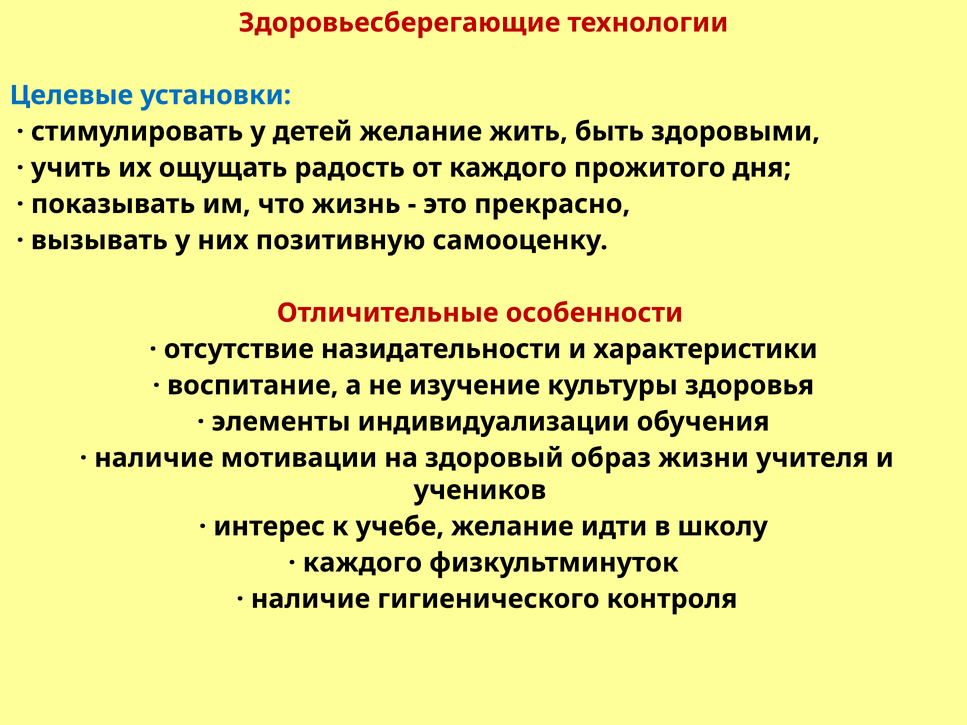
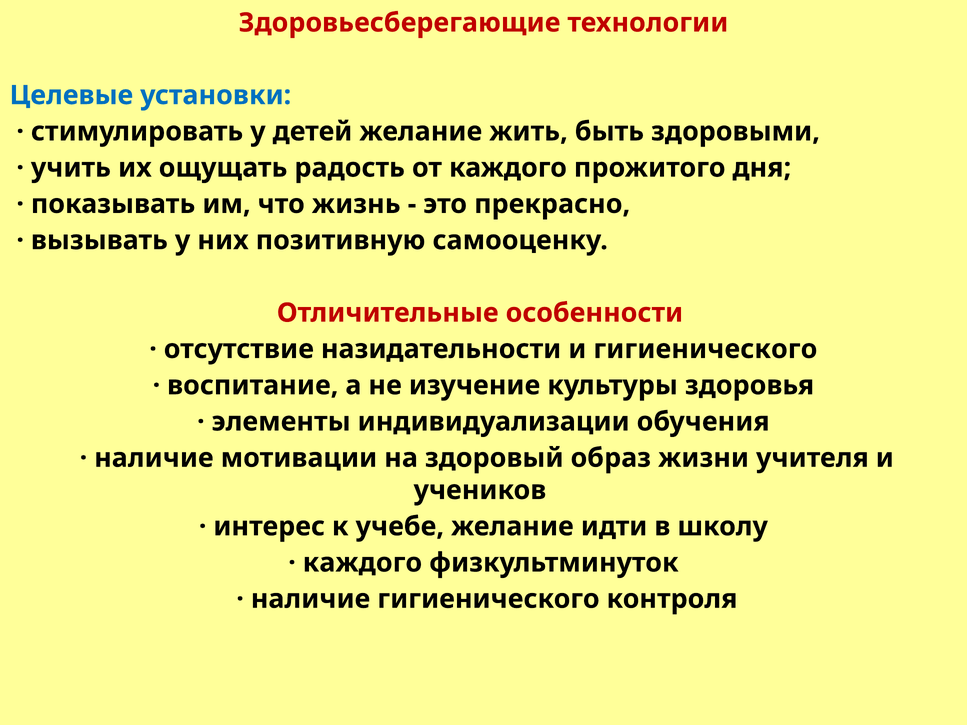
и характеристики: характеристики -> гигиенического (705, 349)
